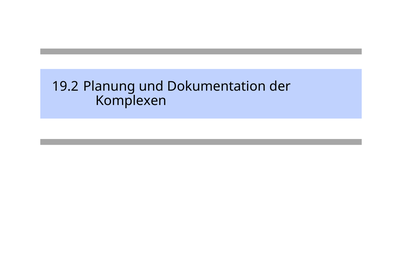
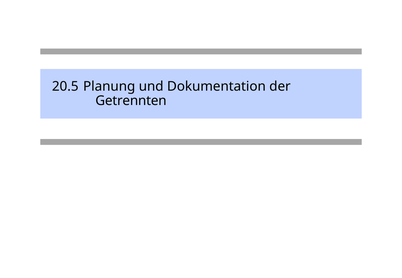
19.2: 19.2 -> 20.5 (65, 87)
Komplexen: Komplexen -> Getrennten (131, 101)
